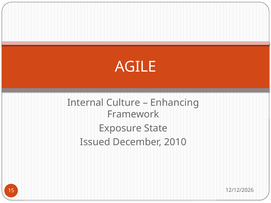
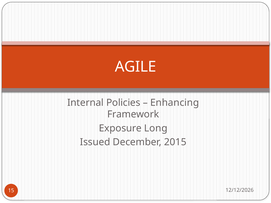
Culture: Culture -> Policies (123, 103)
State: State -> Long (156, 128)
2010: 2010 -> 2015 (175, 142)
